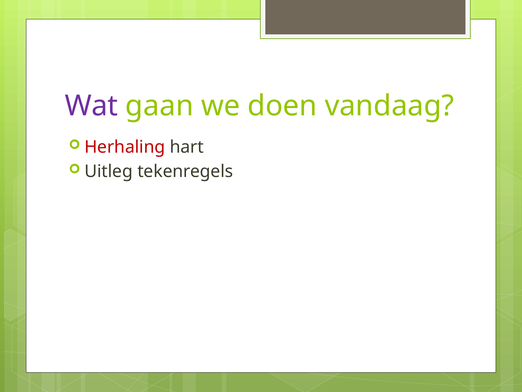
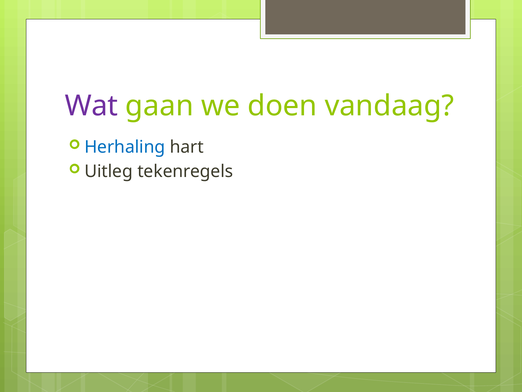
Herhaling colour: red -> blue (125, 147)
